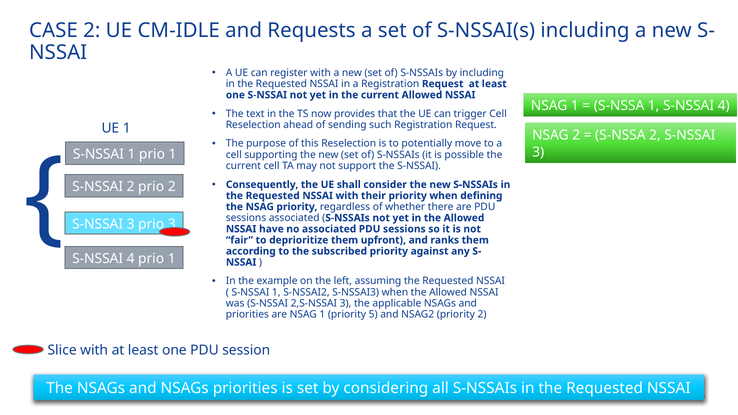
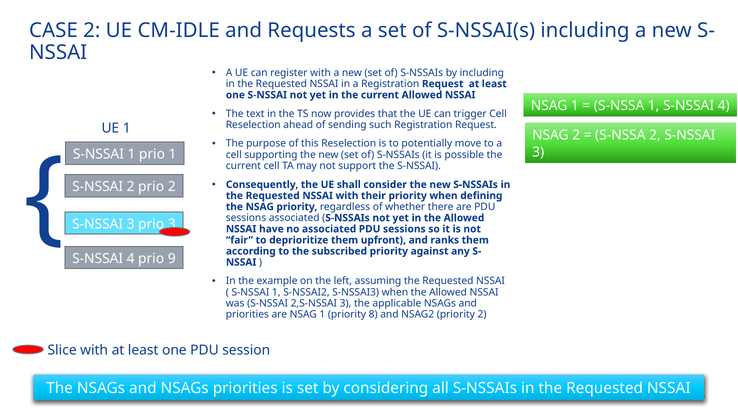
4 prio 1: 1 -> 9 (172, 259)
5: 5 -> 8 (373, 314)
